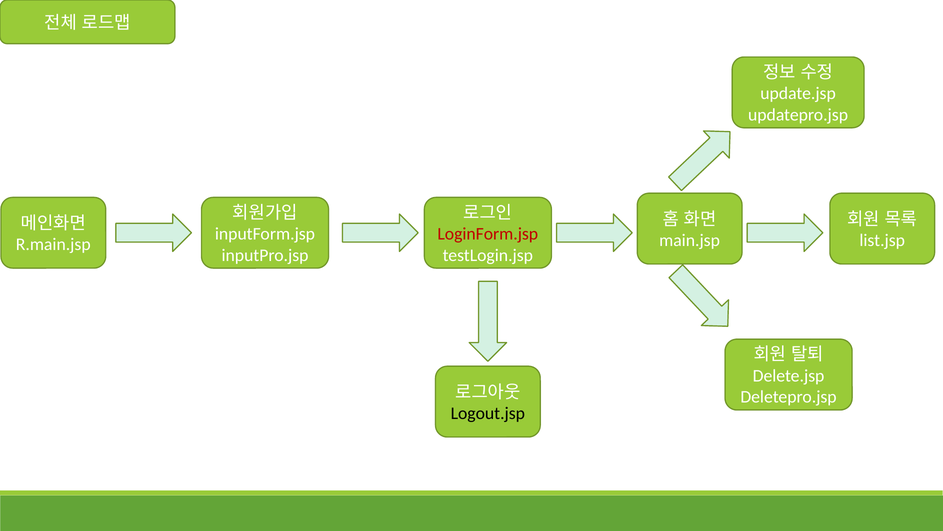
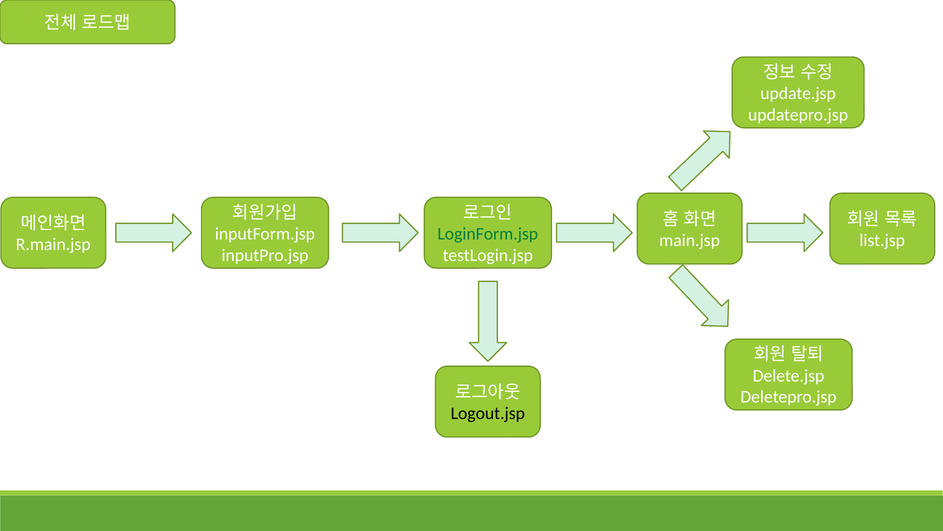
LoginForm.jsp colour: red -> green (488, 234)
